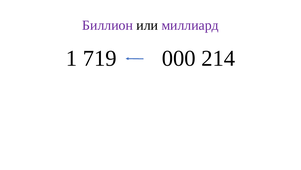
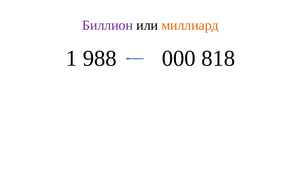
миллиард colour: purple -> orange (190, 25)
719: 719 -> 988 (100, 58)
214: 214 -> 818 (218, 58)
